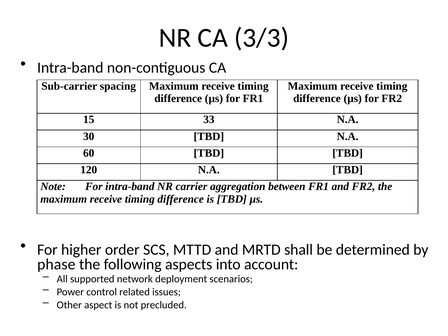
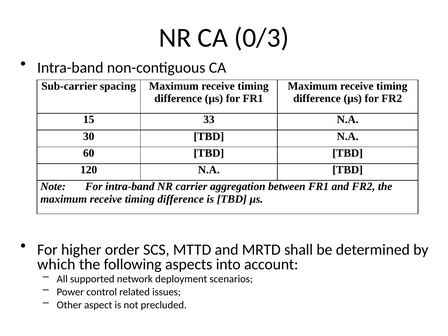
3/3: 3/3 -> 0/3 (262, 38)
phase: phase -> which (56, 264)
